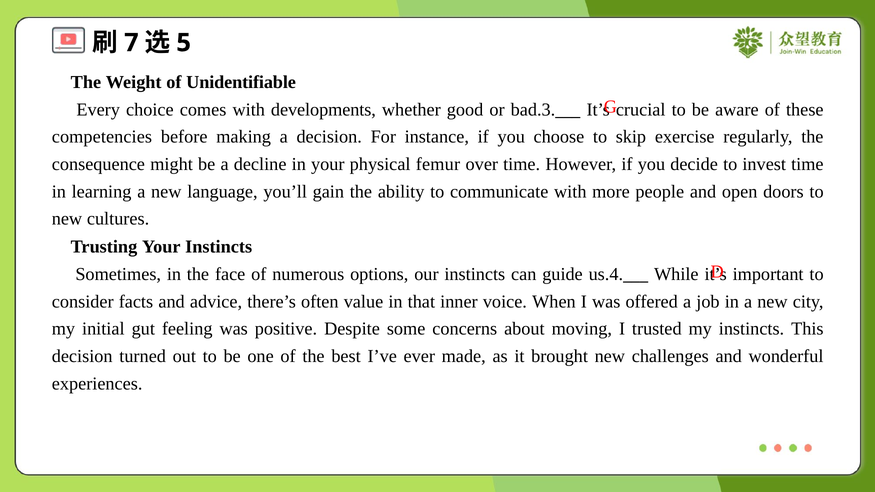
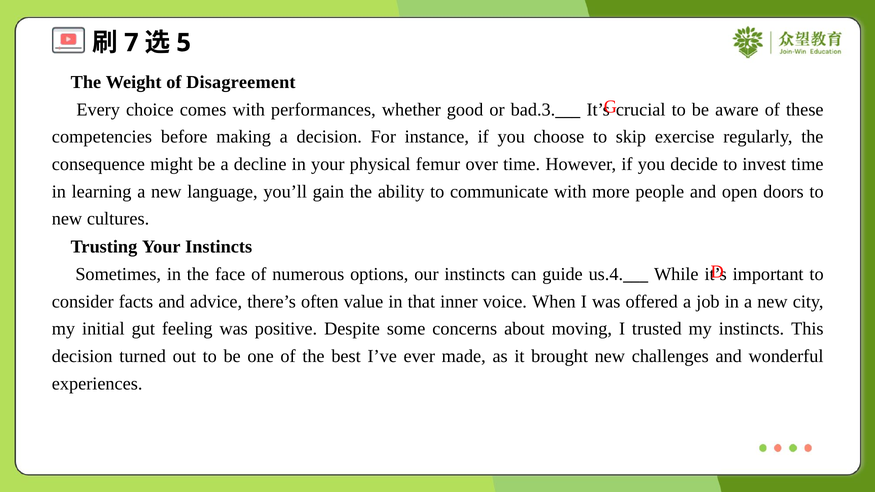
Unidentifiable: Unidentifiable -> Disagreement (241, 82)
developments: developments -> performances (323, 110)
